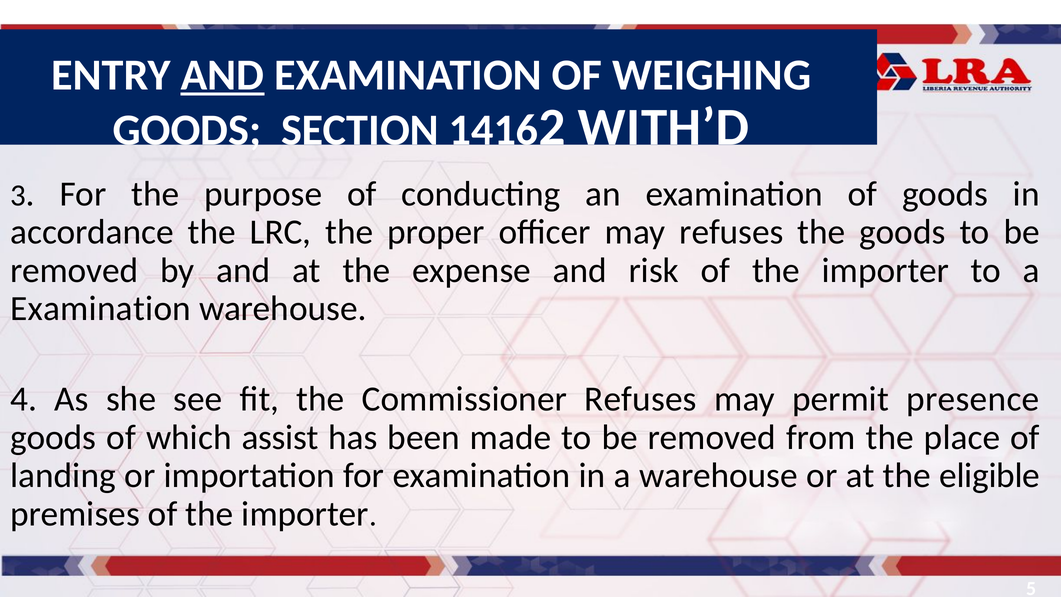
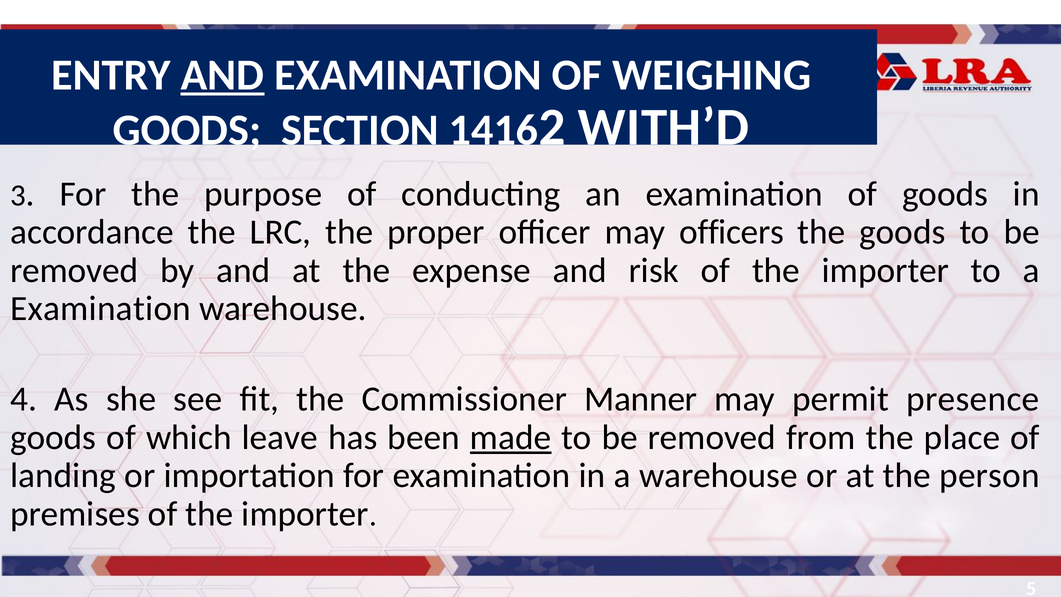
may refuses: refuses -> officers (732, 232)
Commissioner Refuses: Refuses -> Manner (641, 399)
assist: assist -> leave (280, 437)
made underline: none -> present (511, 437)
eligible: eligible -> person (989, 476)
